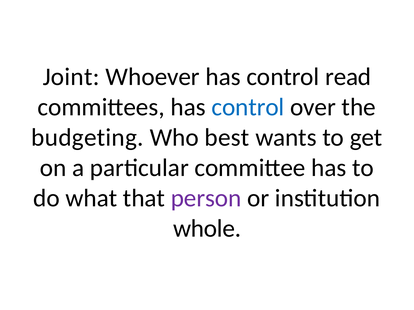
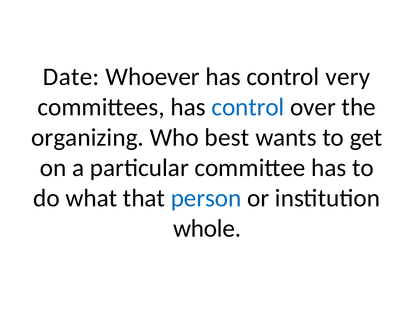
Joint: Joint -> Date (71, 77)
read: read -> very (348, 77)
budgeting: budgeting -> organizing (88, 138)
person colour: purple -> blue (206, 198)
